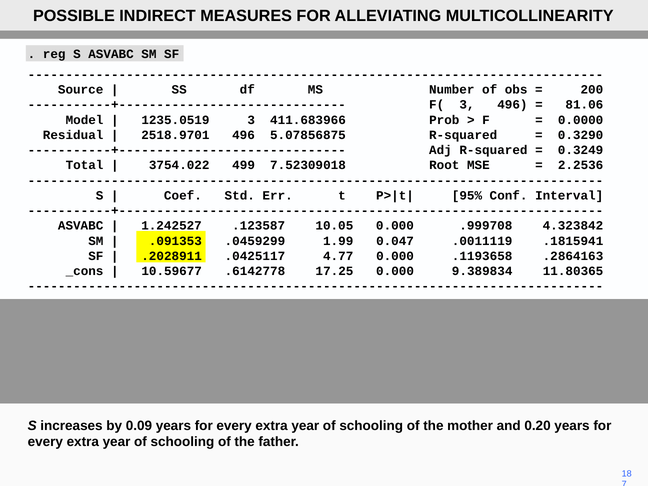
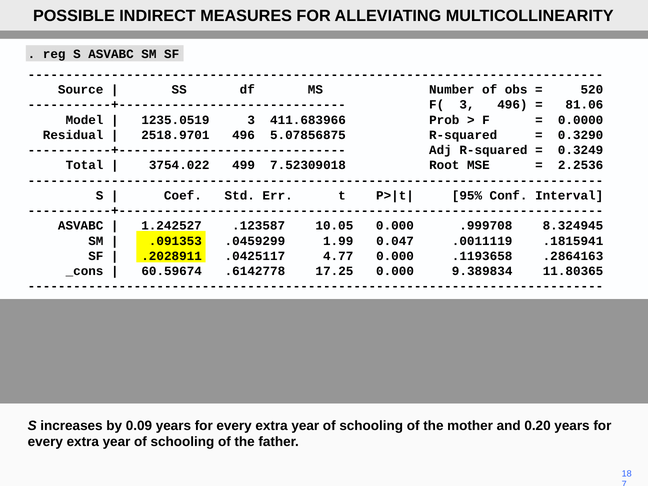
200: 200 -> 520 (592, 90)
4.323842: 4.323842 -> 8.324945 (573, 226)
10.59677: 10.59677 -> 60.59674 (172, 271)
